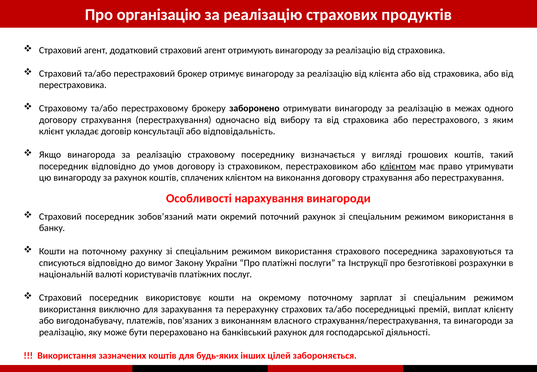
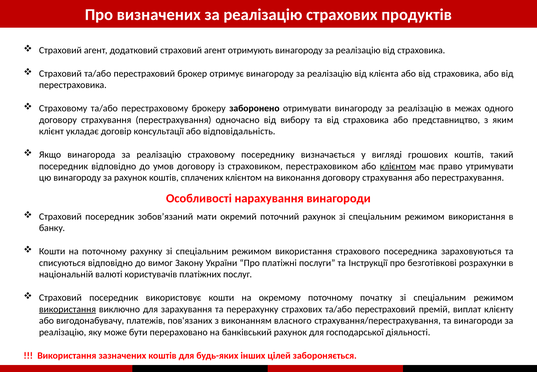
організацію: організацію -> визначених (159, 15)
перестрахового: перестрахового -> представництво (446, 120)
зарплат: зарплат -> початку (376, 297)
використання underline: none -> present (67, 309)
страхових та/або посередницькі: посередницькі -> перестраховий (385, 309)
